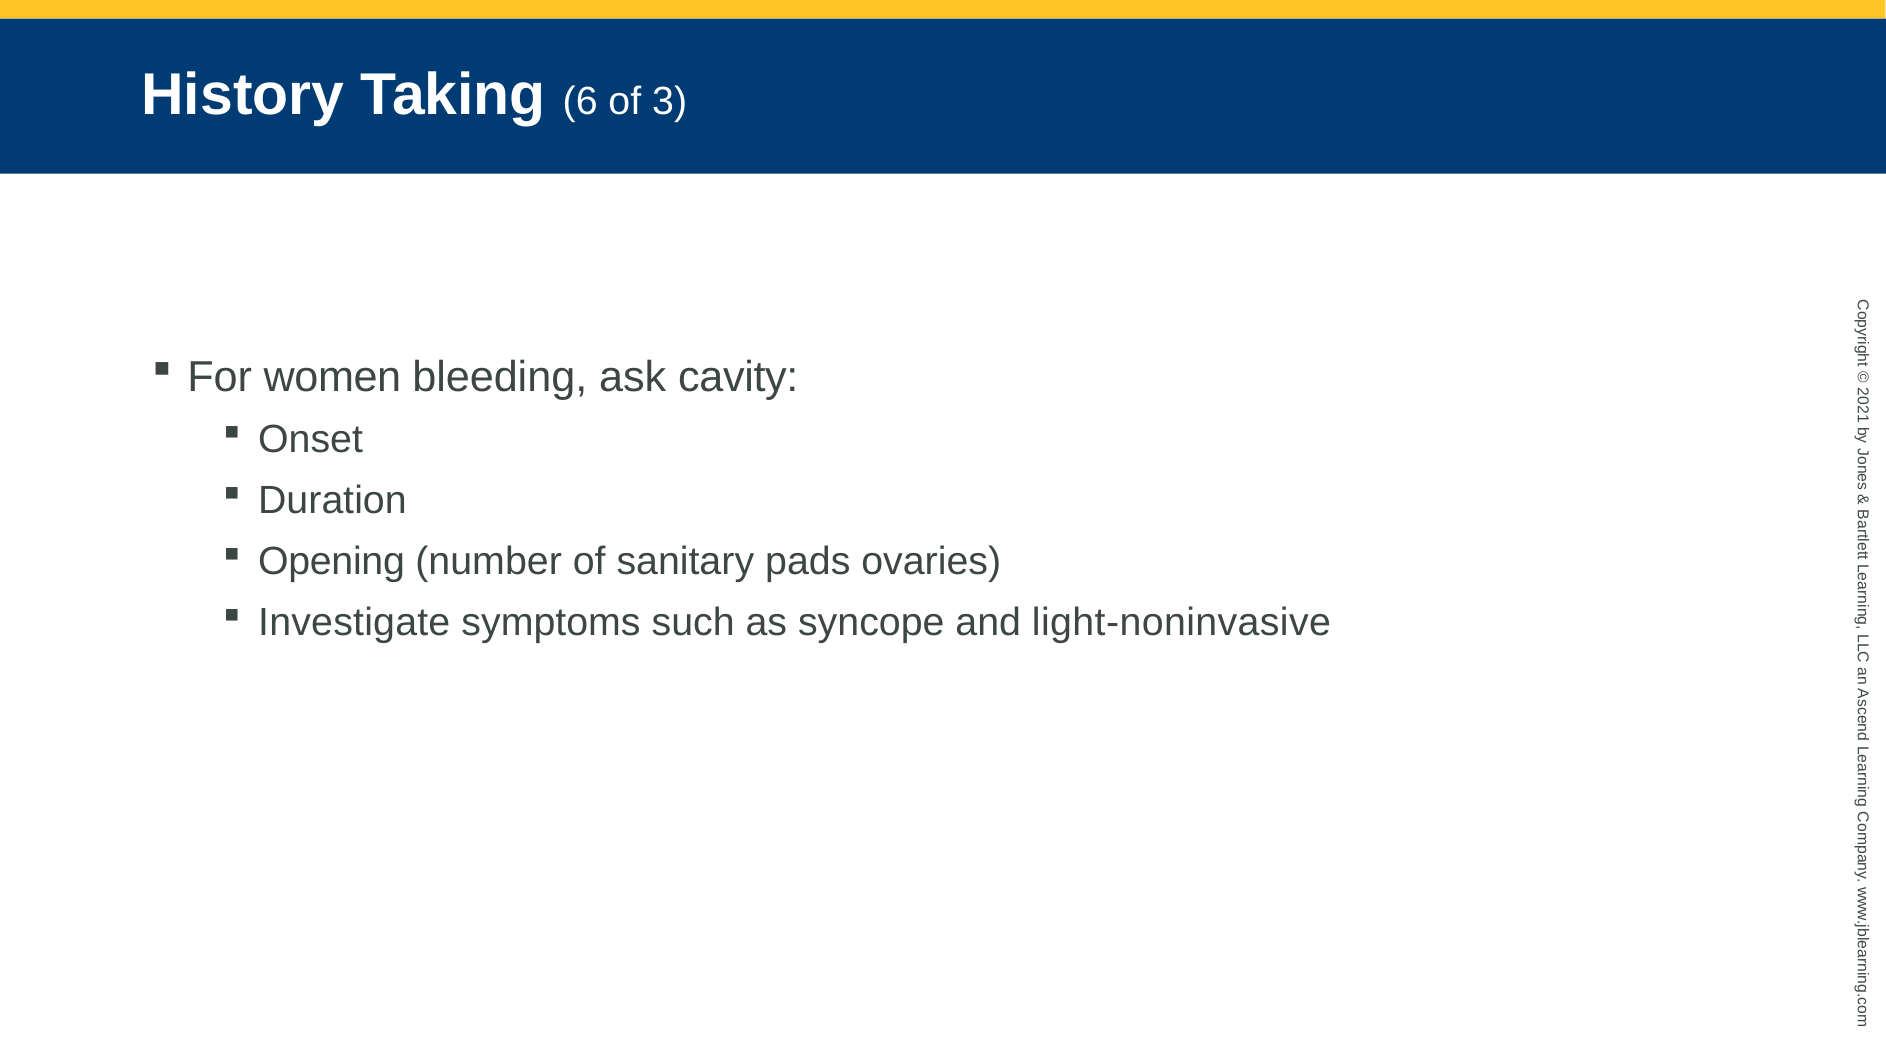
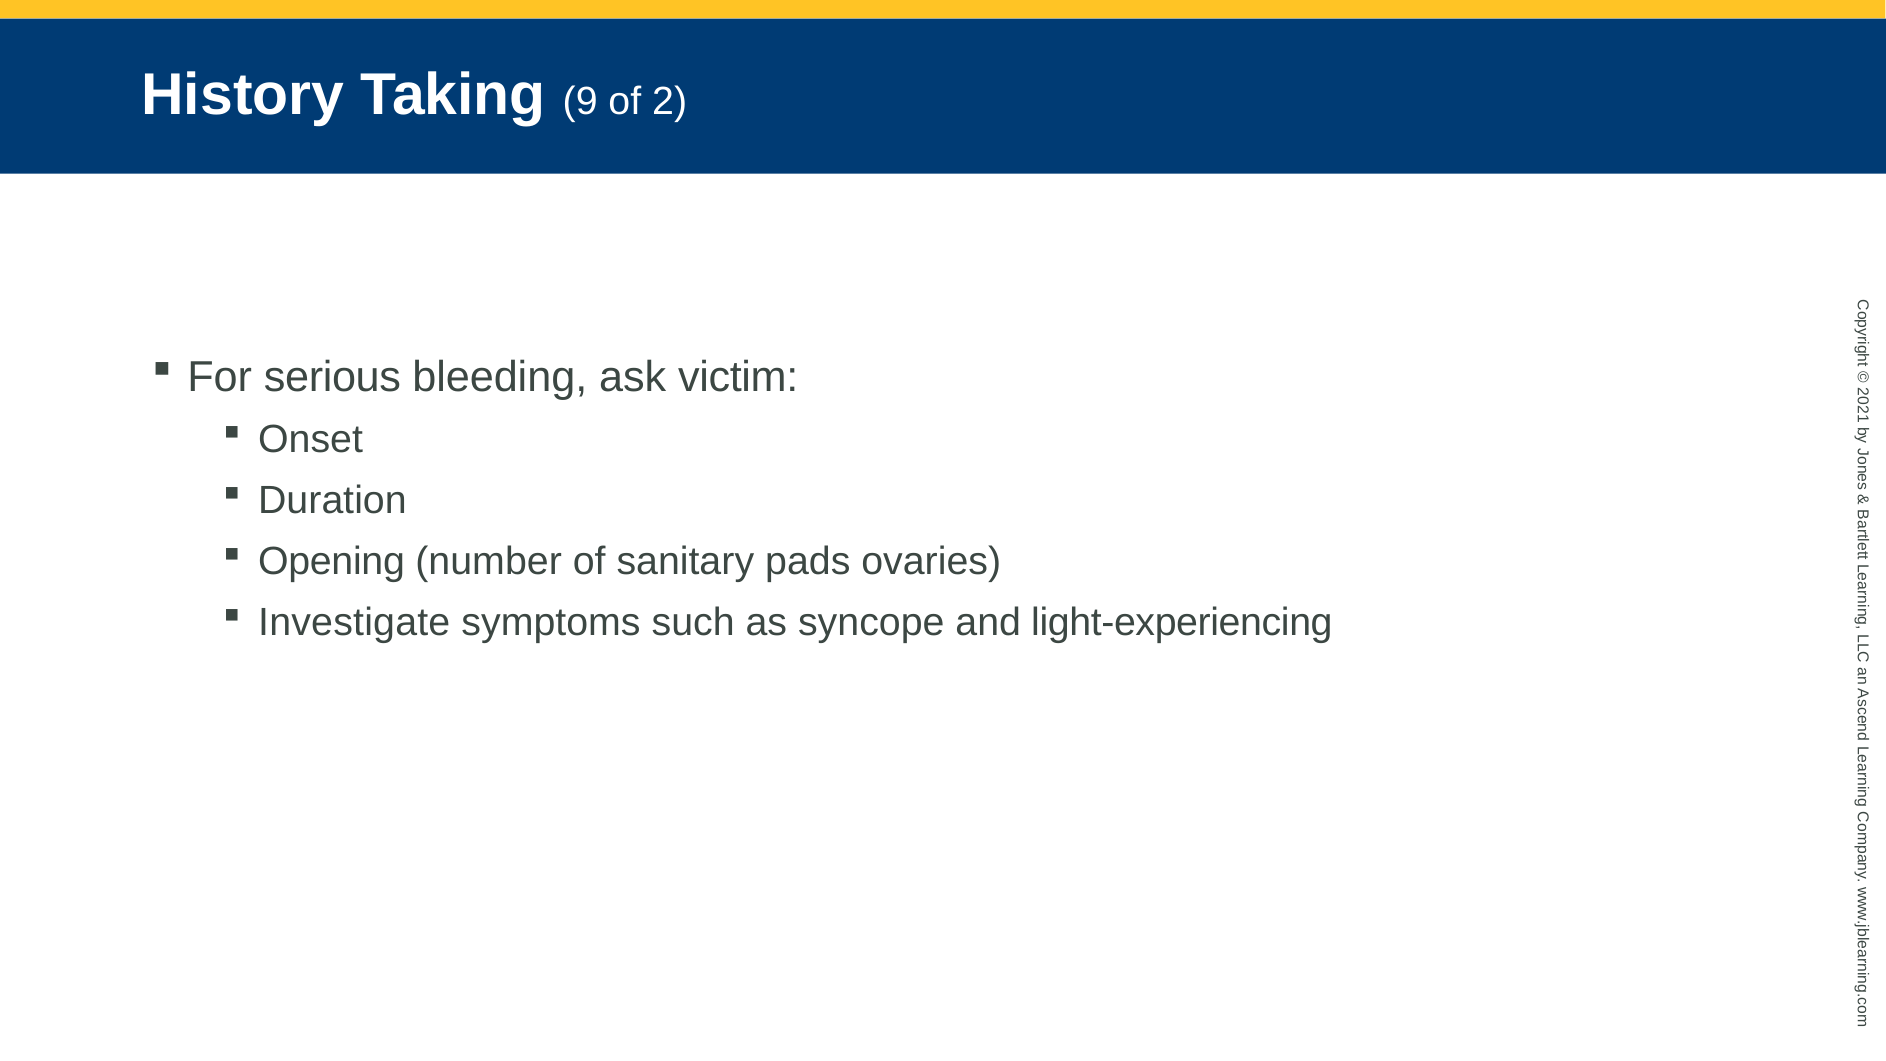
6: 6 -> 9 (580, 101)
of 3: 3 -> 2 (670, 101)
women: women -> serious (332, 377)
cavity: cavity -> victim (738, 377)
light-noninvasive: light-noninvasive -> light-experiencing (1182, 623)
